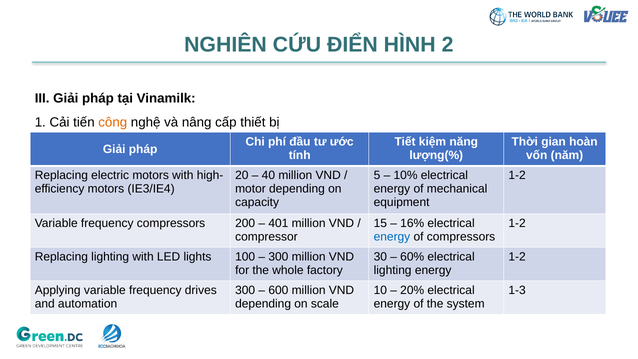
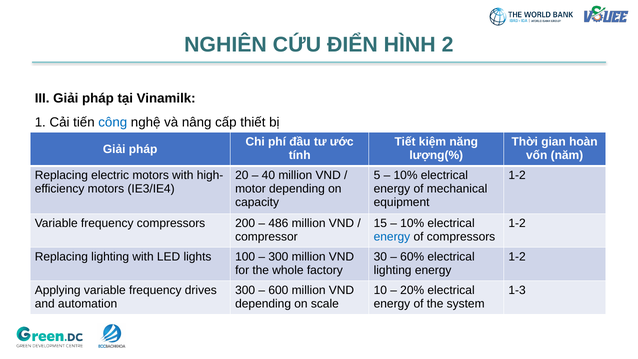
công colour: orange -> blue (113, 122)
401: 401 -> 486 (278, 223)
16%: 16% -> 10% (412, 223)
